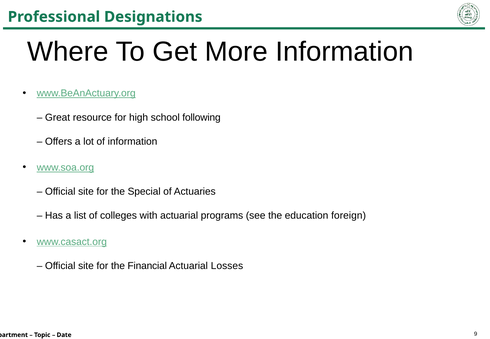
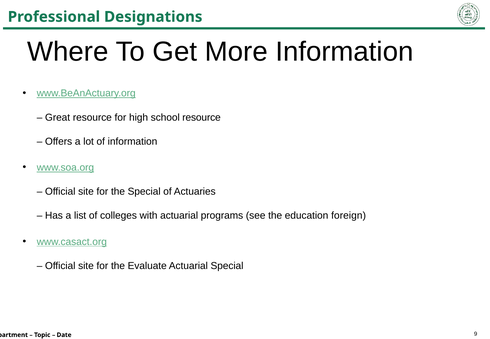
school following: following -> resource (201, 117)
Financial: Financial -> Evaluate (147, 266)
Actuarial Losses: Losses -> Special (227, 266)
